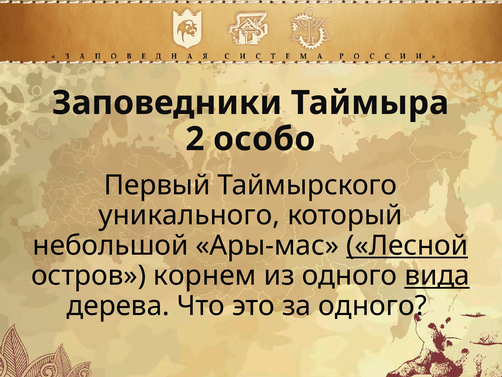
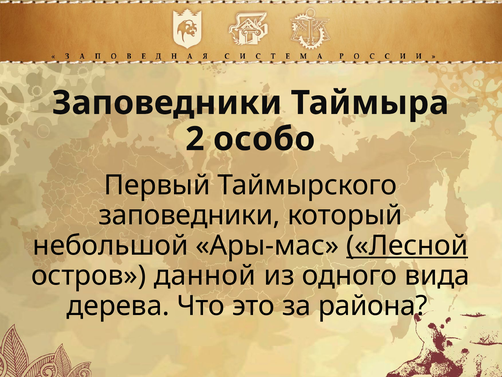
уникального: уникального -> заповедники (189, 215)
корнем: корнем -> данной (205, 275)
вида underline: present -> none (437, 275)
за одного: одного -> района (373, 305)
